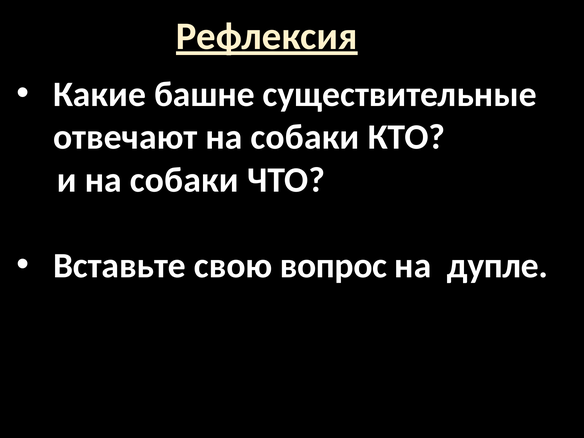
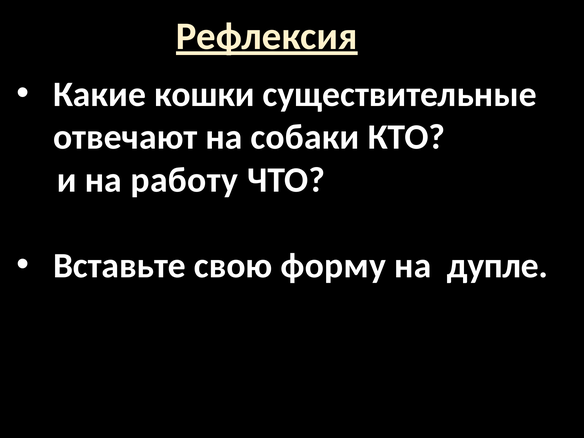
башне: башне -> кошки (204, 94)
и на собаки: собаки -> работу (184, 180)
вопрос: вопрос -> форму (333, 266)
